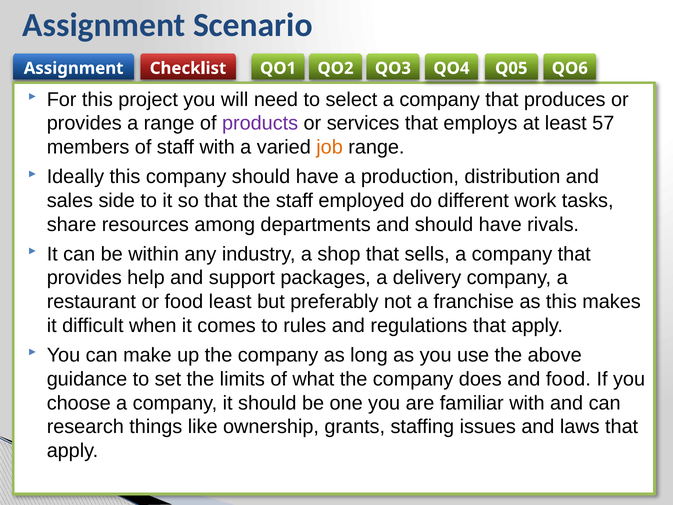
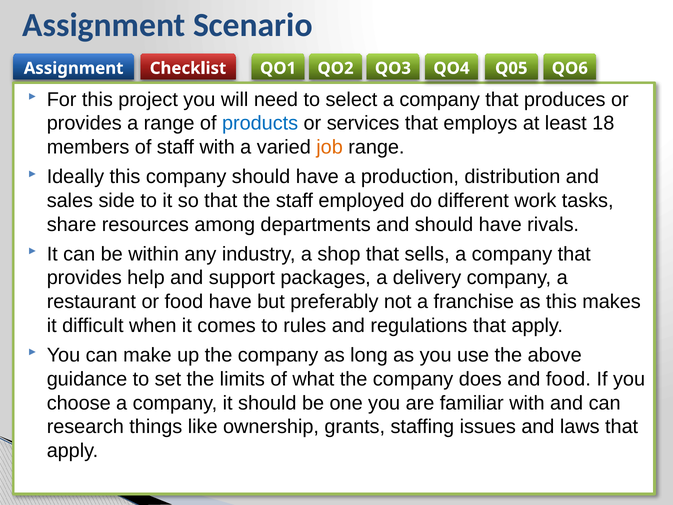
products colour: purple -> blue (260, 123)
57: 57 -> 18 (603, 123)
food least: least -> have (230, 302)
